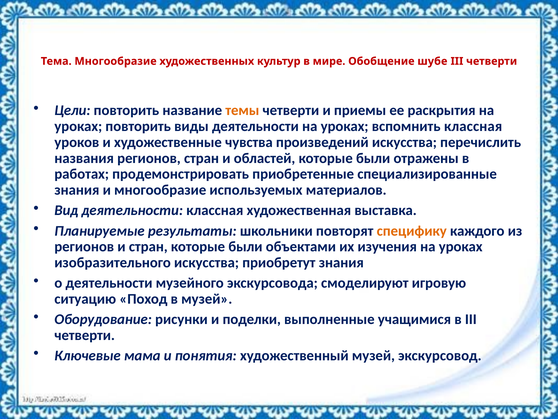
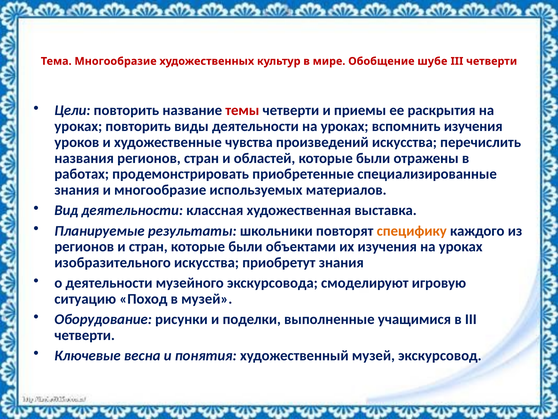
темы colour: orange -> red (242, 110)
вспомнить классная: классная -> изучения (473, 126)
мама: мама -> весна (142, 355)
